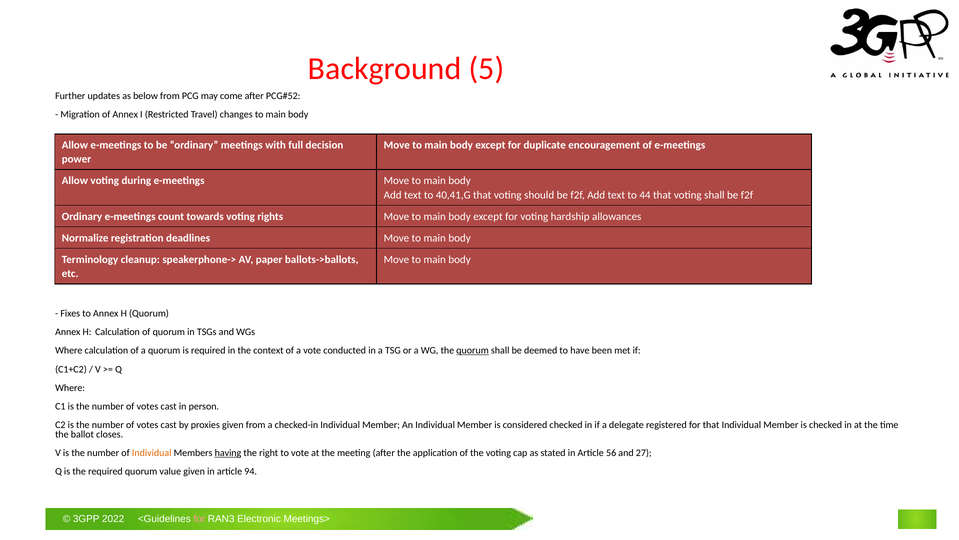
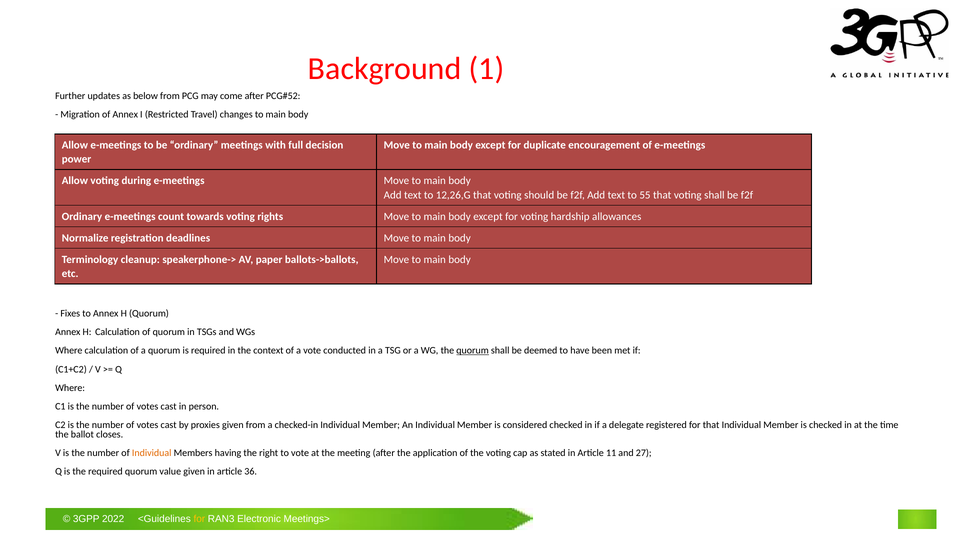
5: 5 -> 1 (487, 69)
40,41,G: 40,41,G -> 12,26,G (453, 195)
44: 44 -> 55 (645, 195)
having underline: present -> none (228, 453)
56: 56 -> 11 (611, 453)
94: 94 -> 36 (251, 471)
for colour: pink -> yellow (199, 518)
